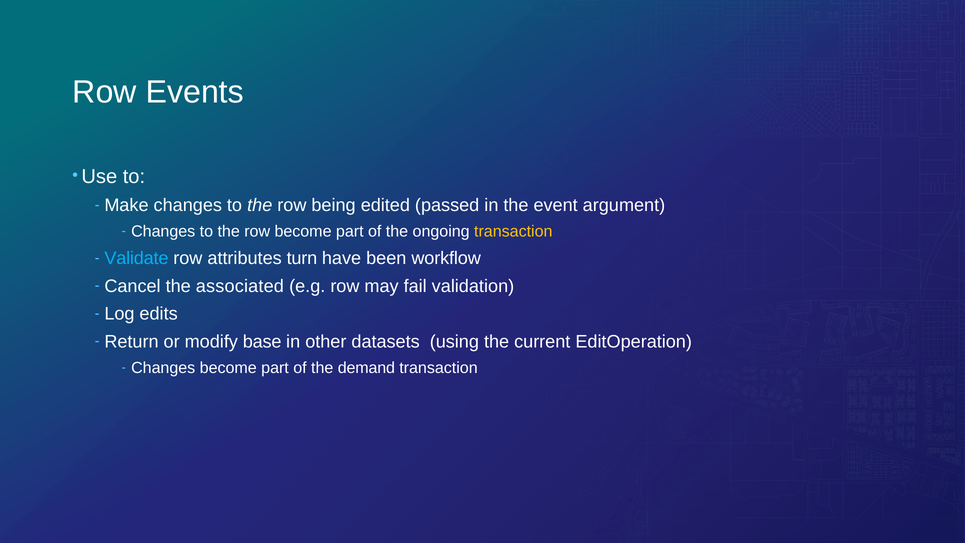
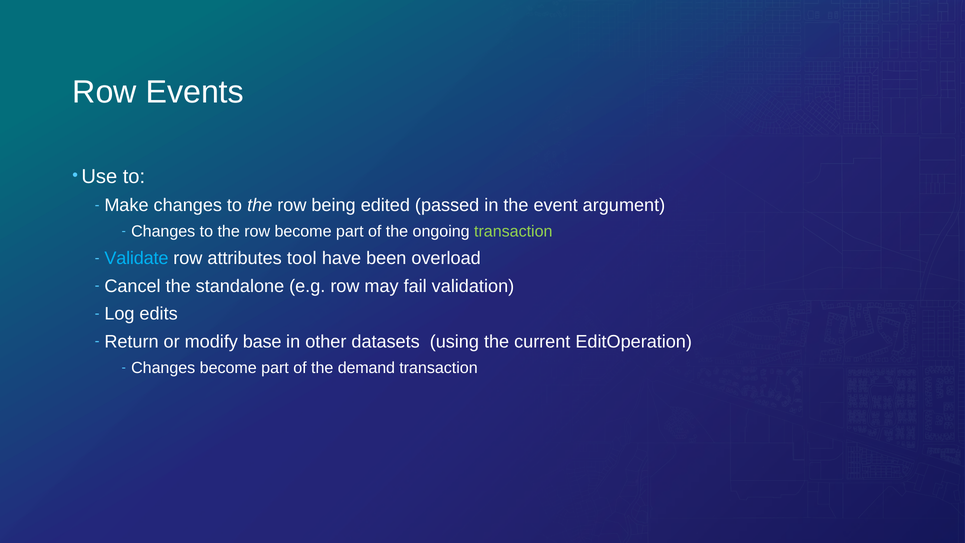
transaction colour: yellow -> light green (513, 232)
turn: turn -> tool (302, 258)
workflow: workflow -> overload (446, 258)
associated: associated -> standalone (240, 286)
